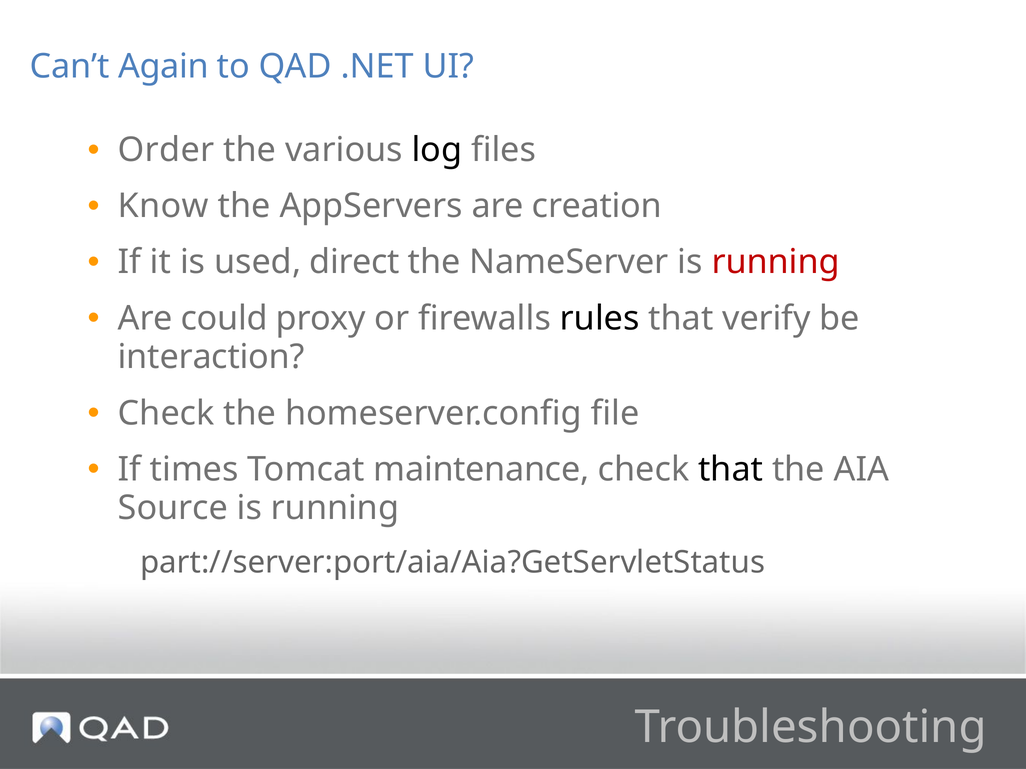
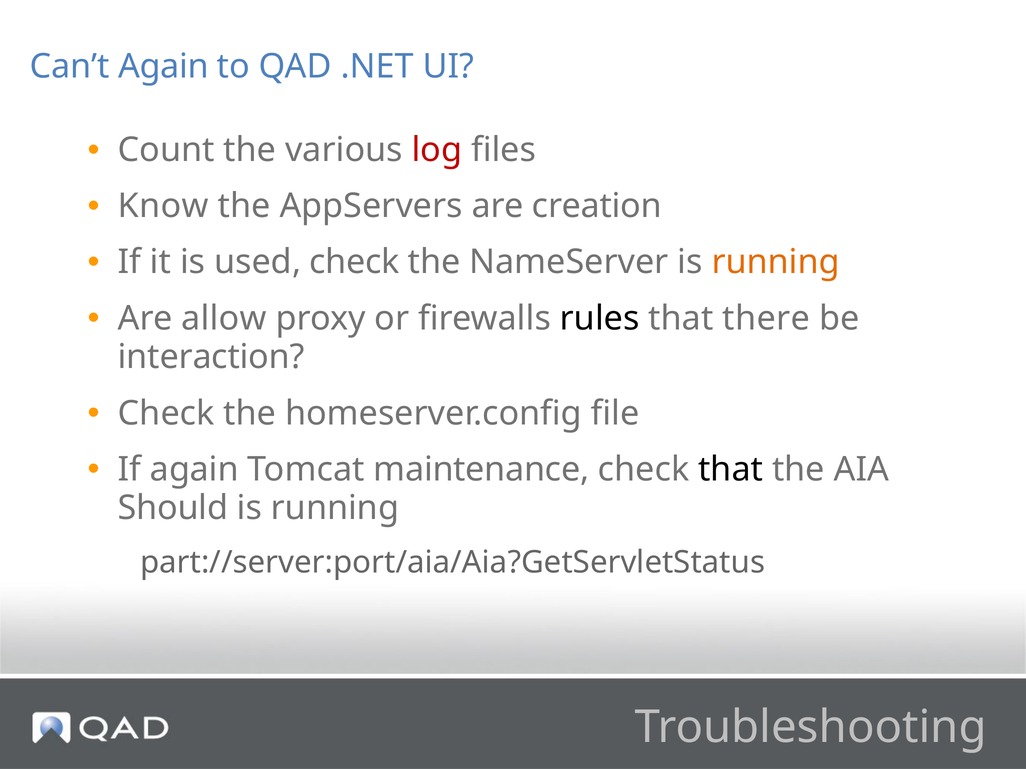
Order: Order -> Count (166, 150)
log colour: black -> red (437, 150)
used direct: direct -> check (355, 262)
running colour: red -> orange (776, 262)
could: could -> allow (224, 318)
verify: verify -> there (766, 318)
If times: times -> again (194, 470)
Source: Source -> Should (173, 509)
